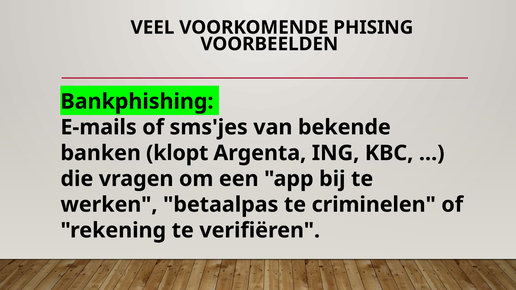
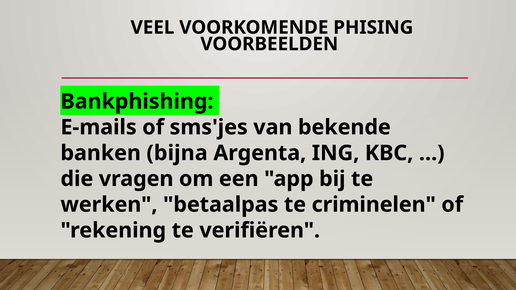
klopt: klopt -> bijna (177, 153)
